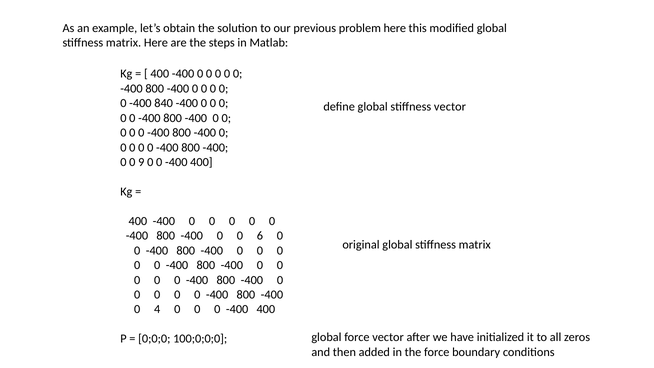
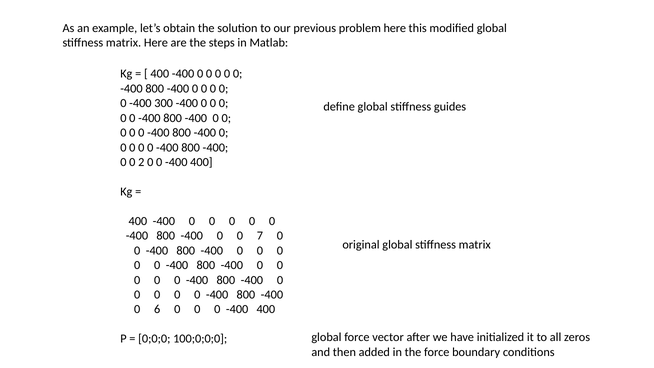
840: 840 -> 300 (164, 103)
stiffness vector: vector -> guides (450, 107)
9: 9 -> 2 (141, 162)
6: 6 -> 7 (260, 236)
4: 4 -> 6 (157, 309)
